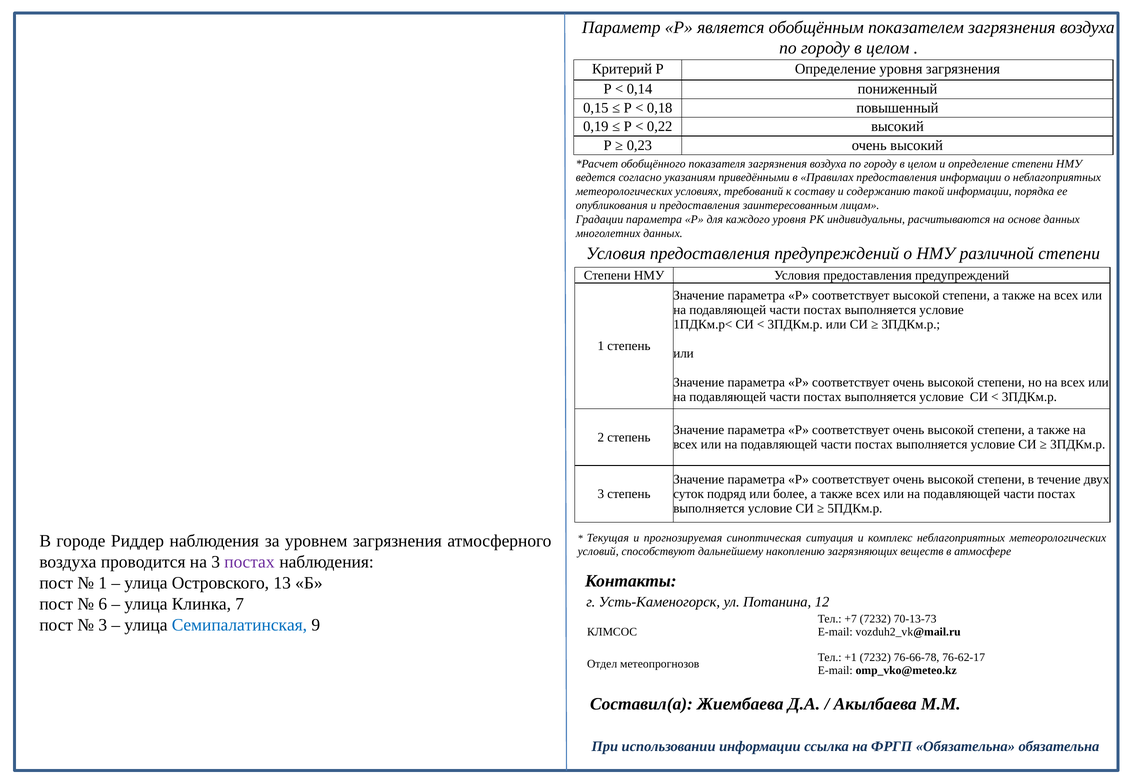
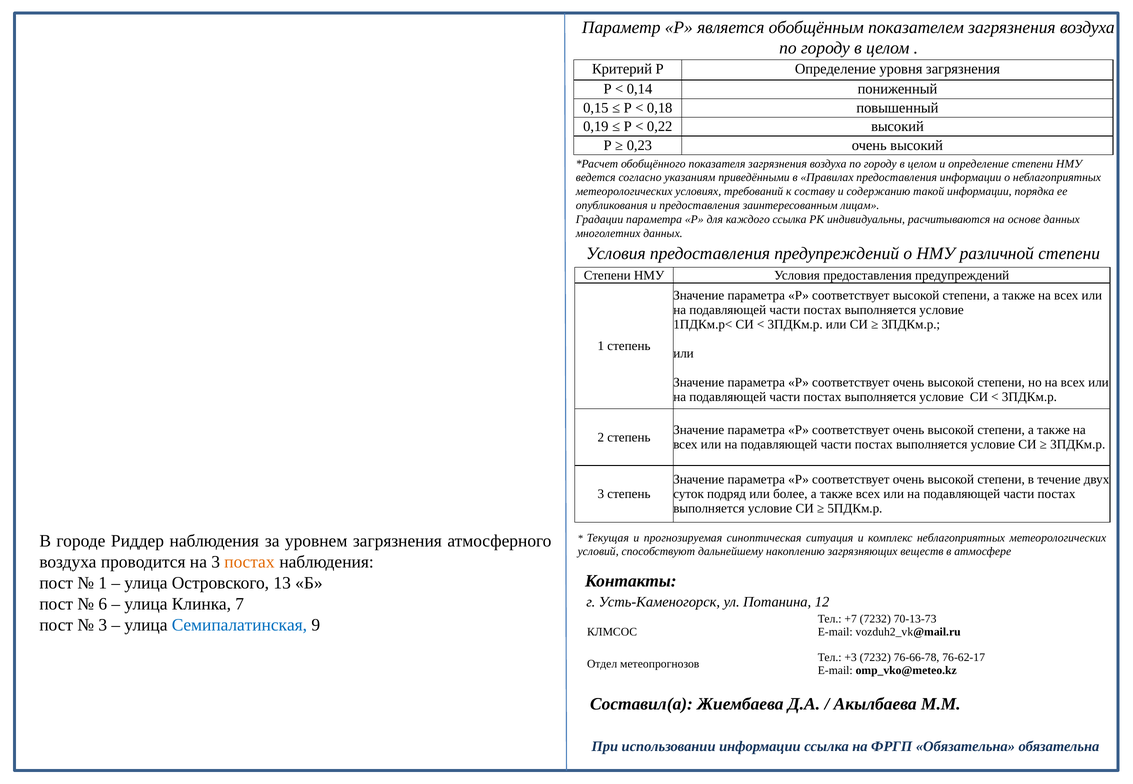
каждого уровня: уровня -> ссылка (790, 219)
постах colour: purple -> orange (249, 562)
+1: +1 -> +3 (851, 658)
